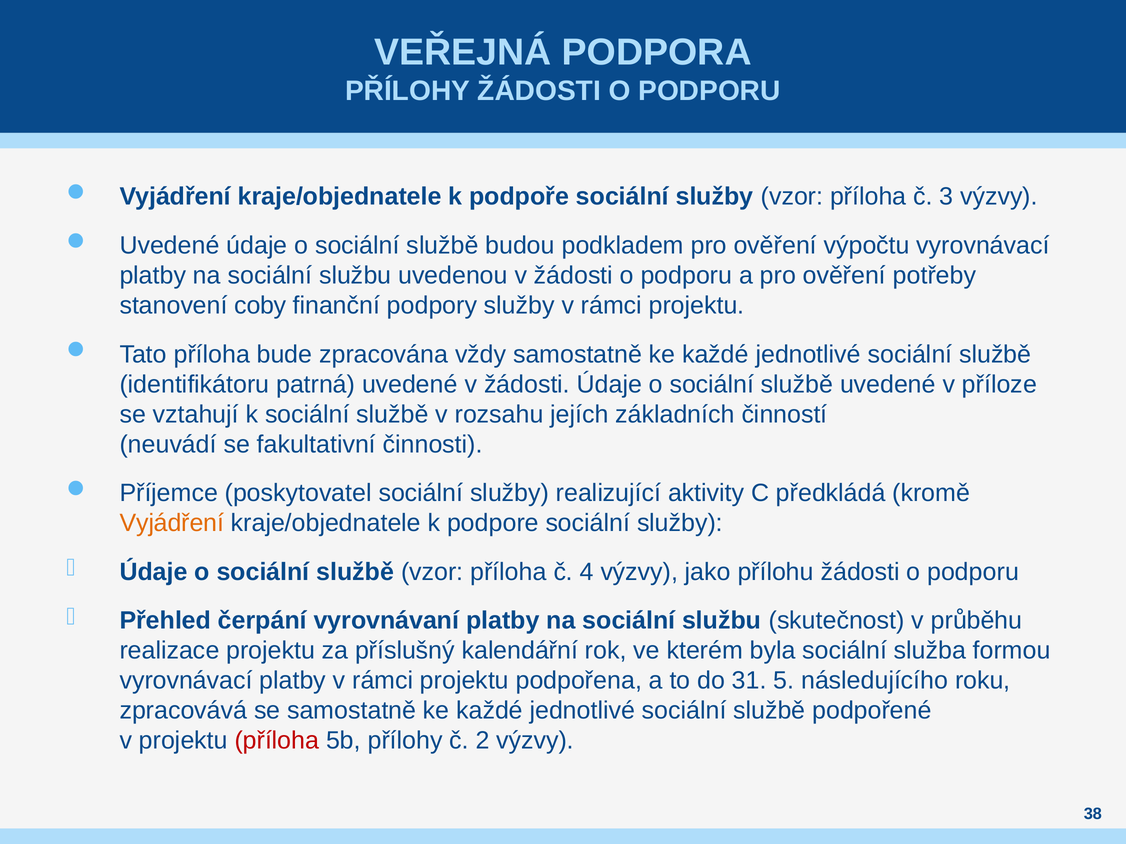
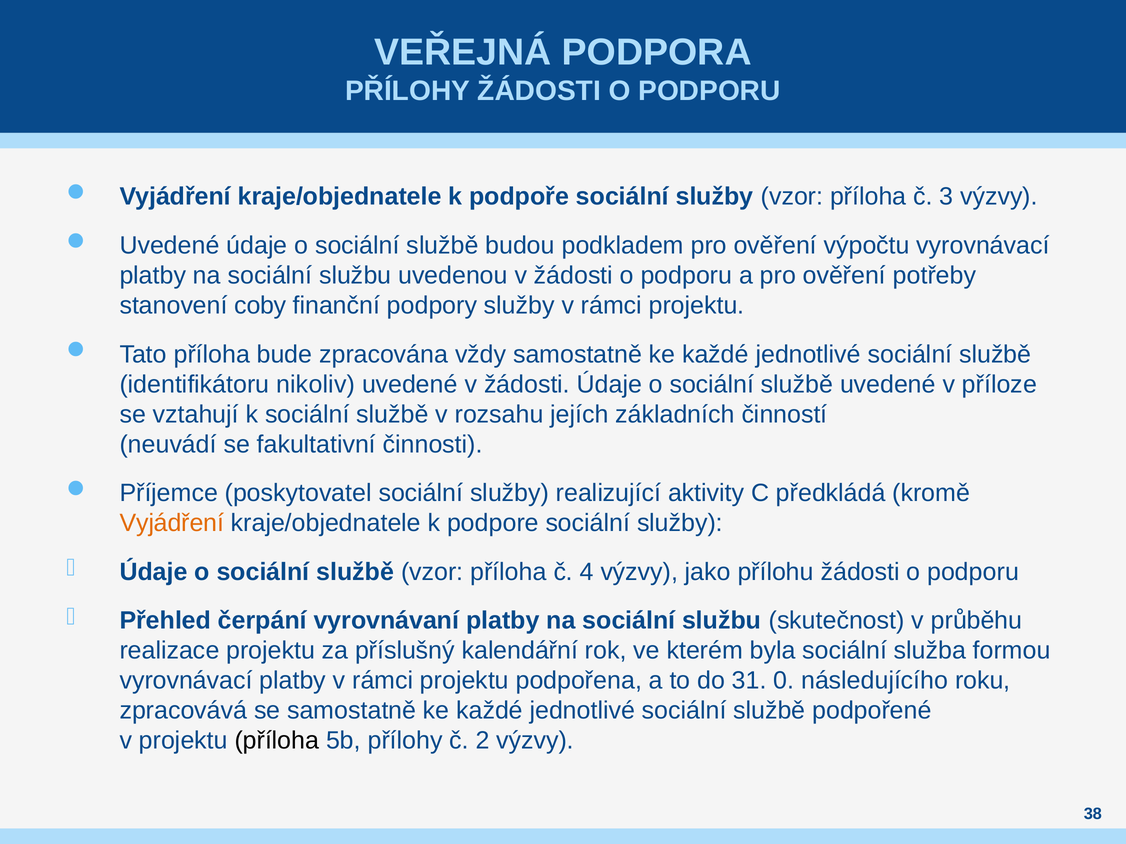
patrná: patrná -> nikoliv (316, 385)
5: 5 -> 0 (784, 681)
příloha colour: red -> black (277, 741)
